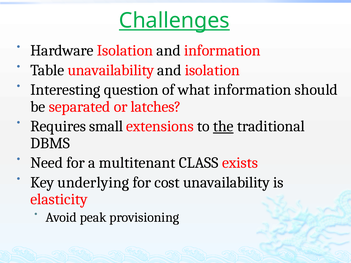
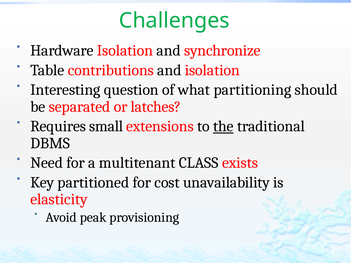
Challenges underline: present -> none (174, 21)
and information: information -> synchronize (222, 51)
Table unavailability: unavailability -> contributions (111, 70)
what information: information -> partitioning (252, 90)
underlying: underlying -> partitioned (93, 183)
